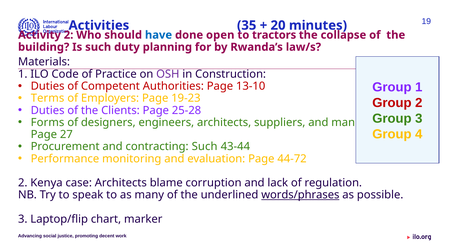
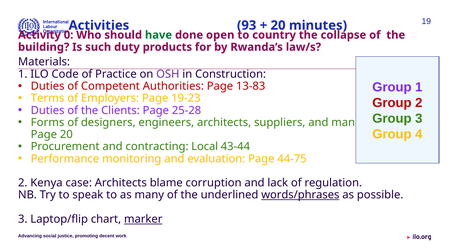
35: 35 -> 93 (247, 25)
Activity 2: 2 -> 0 (69, 35)
have colour: blue -> green (159, 35)
tractors: tractors -> country (274, 35)
planning: planning -> products (167, 47)
13-10: 13-10 -> 13-83 (251, 86)
Page 27: 27 -> 20 (66, 135)
contracting Such: Such -> Local (205, 147)
44-72: 44-72 -> 44-75 (292, 159)
marker underline: none -> present (143, 220)
